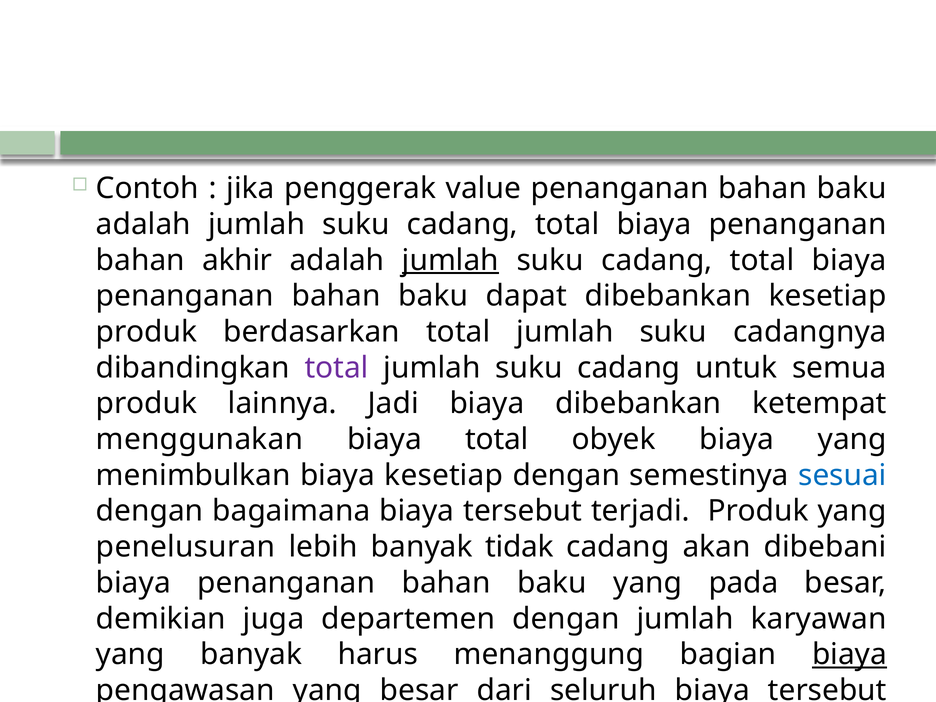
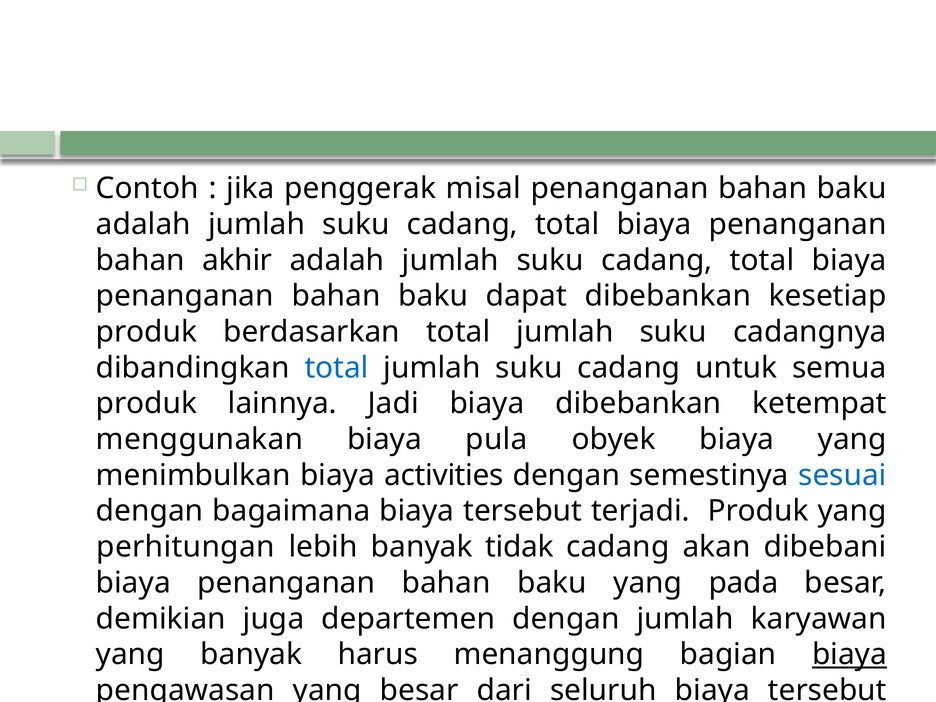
value: value -> misal (483, 188)
jumlah underline: present -> none (450, 260)
total colour: purple -> blue (337, 368)
biaya total: total -> pula (497, 439)
biaya kesetiap: kesetiap -> activities (444, 475)
penelusuran: penelusuran -> perhitungan (186, 547)
